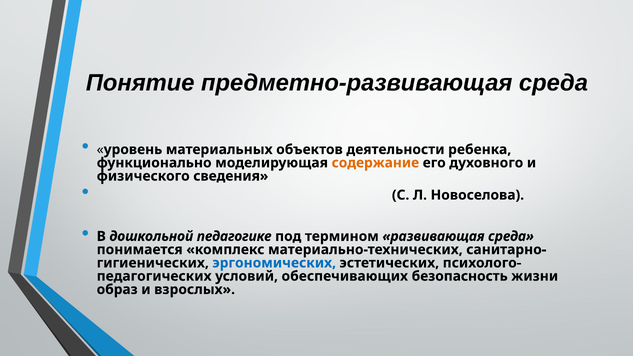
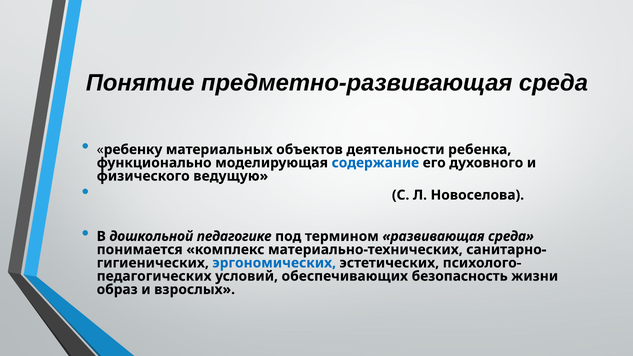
уровень: уровень -> ребенку (133, 150)
содержание colour: orange -> blue (375, 163)
сведения: сведения -> ведущую (231, 176)
